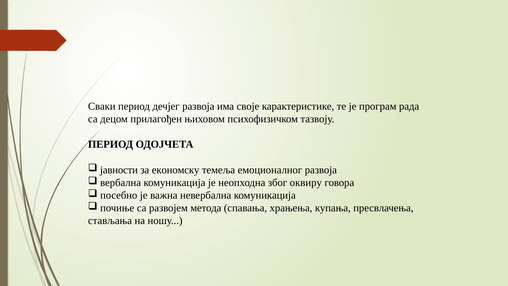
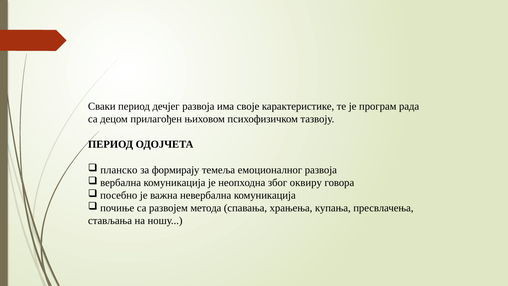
јавности: јавности -> планско (119, 170)
економску: економску -> формирају (176, 170)
